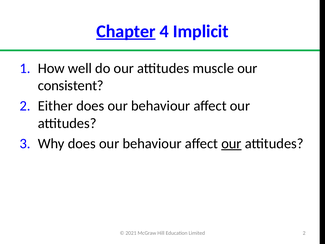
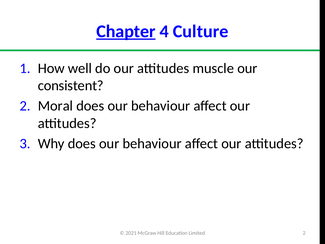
Implicit: Implicit -> Culture (201, 31)
Either: Either -> Moral (55, 106)
our underline: present -> none (231, 143)
